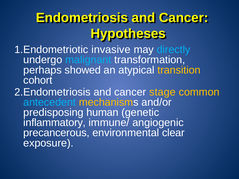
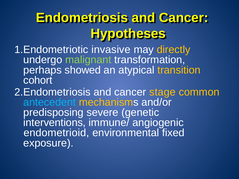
directly colour: light blue -> yellow (174, 50)
malignant colour: light blue -> light green (88, 60)
human: human -> severe (102, 113)
inflammatory: inflammatory -> interventions (55, 123)
precancerous: precancerous -> endometrioid (56, 133)
clear: clear -> fixed (173, 133)
